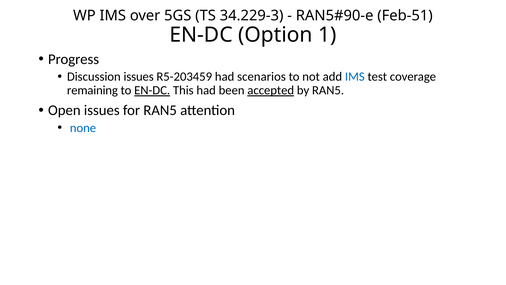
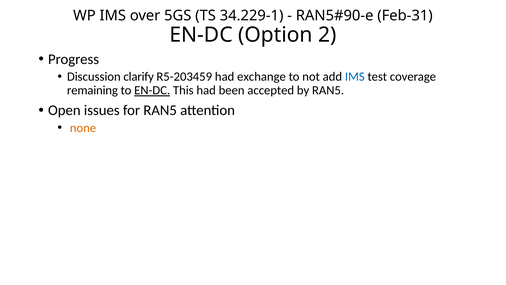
34.229-3: 34.229-3 -> 34.229-1 (252, 16)
Feb-51: Feb-51 -> Feb-31 (405, 16)
1: 1 -> 2 (327, 35)
Discussion issues: issues -> clarify (139, 77)
scenarios: scenarios -> exchange (261, 77)
accepted underline: present -> none (271, 90)
none colour: blue -> orange (83, 128)
